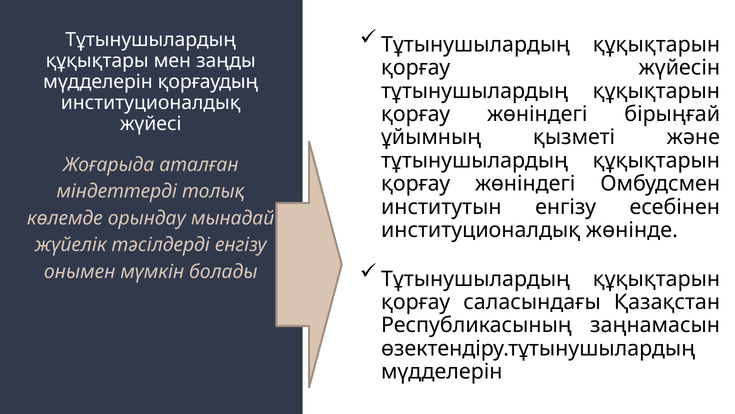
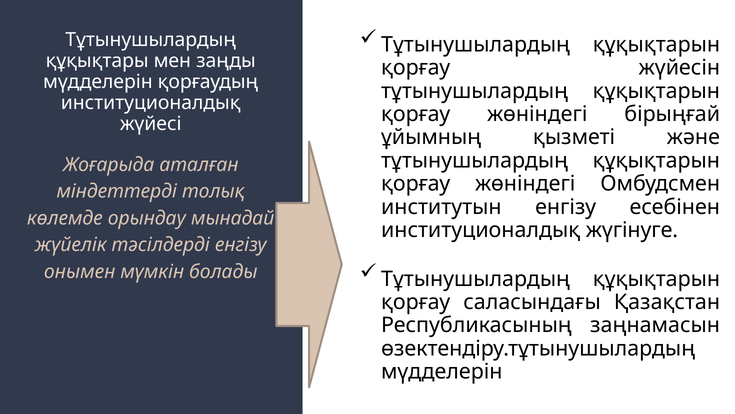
жөнінде: жөнінде -> жүгінуге (632, 230)
